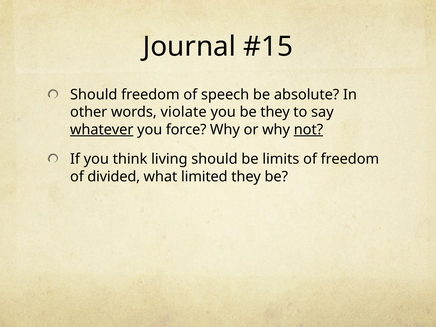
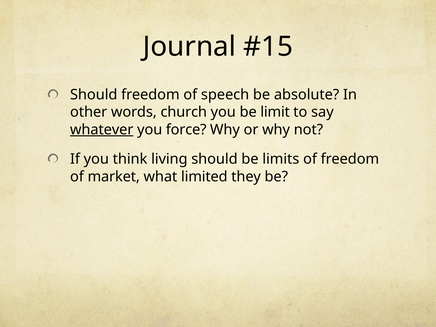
violate: violate -> church (184, 112)
be they: they -> limit (275, 112)
not underline: present -> none (308, 130)
divided: divided -> market (114, 177)
